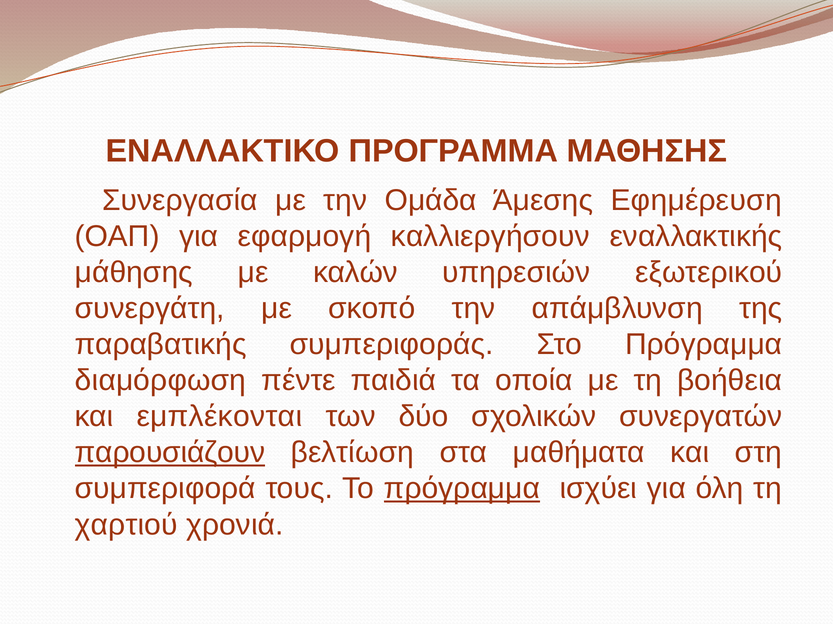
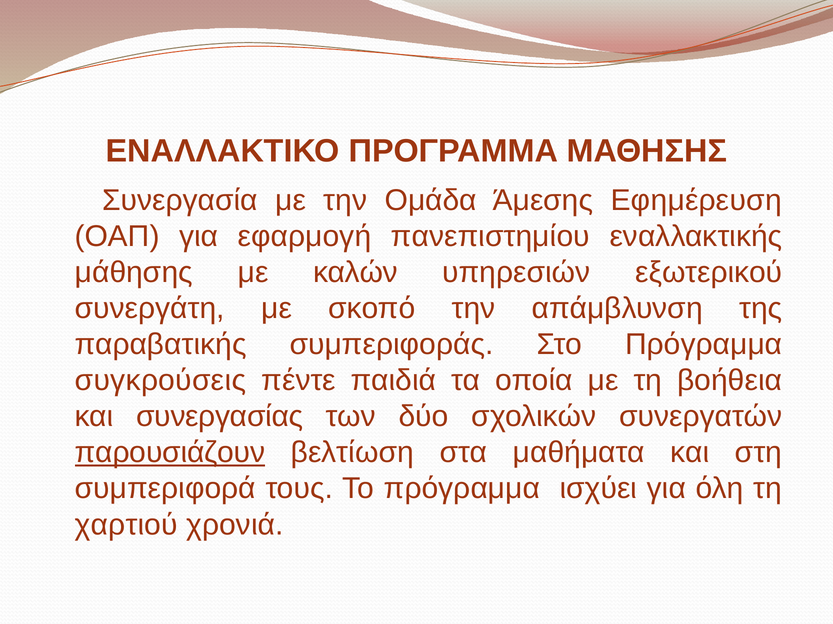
καλλιεργήσουν: καλλιεργήσουν -> πανεπιστημίου (490, 237)
διαμόρφωση: διαμόρφωση -> συγκρούσεις (160, 381)
εμπλέκονται: εμπλέκονται -> συνεργασίας (220, 417)
πρόγραμμα underline: present -> none (462, 489)
